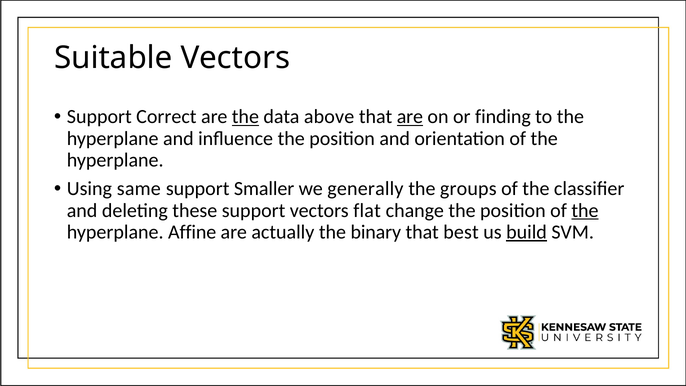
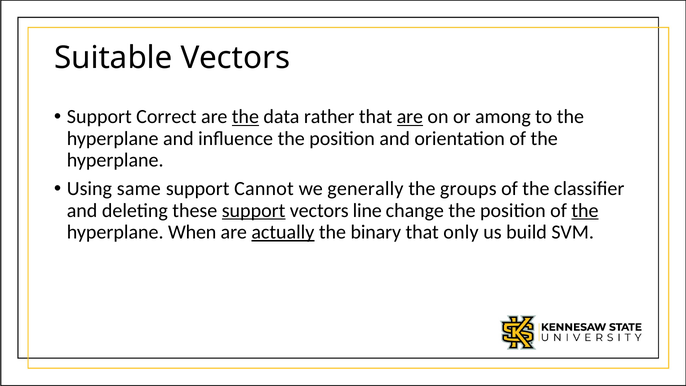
above: above -> rather (329, 117)
finding: finding -> among (503, 117)
Smaller: Smaller -> Cannot (264, 189)
support underline: none -> present (254, 210)
flat: flat -> line (367, 210)
Affine: Affine -> When (192, 232)
actually underline: none -> present (283, 232)
best: best -> only (461, 232)
build underline: present -> none (527, 232)
